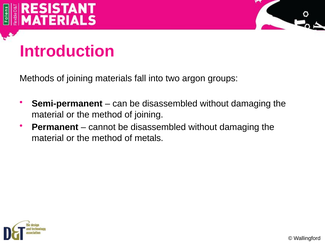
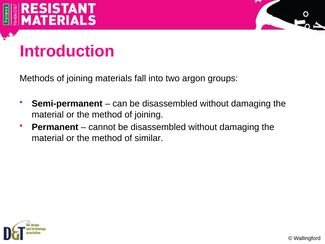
metals: metals -> similar (149, 138)
